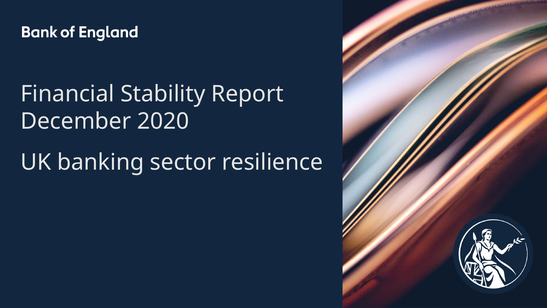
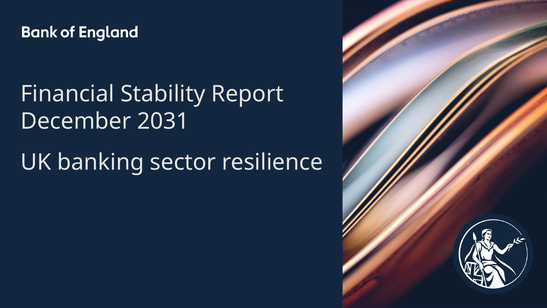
2020: 2020 -> 2031 (163, 121)
